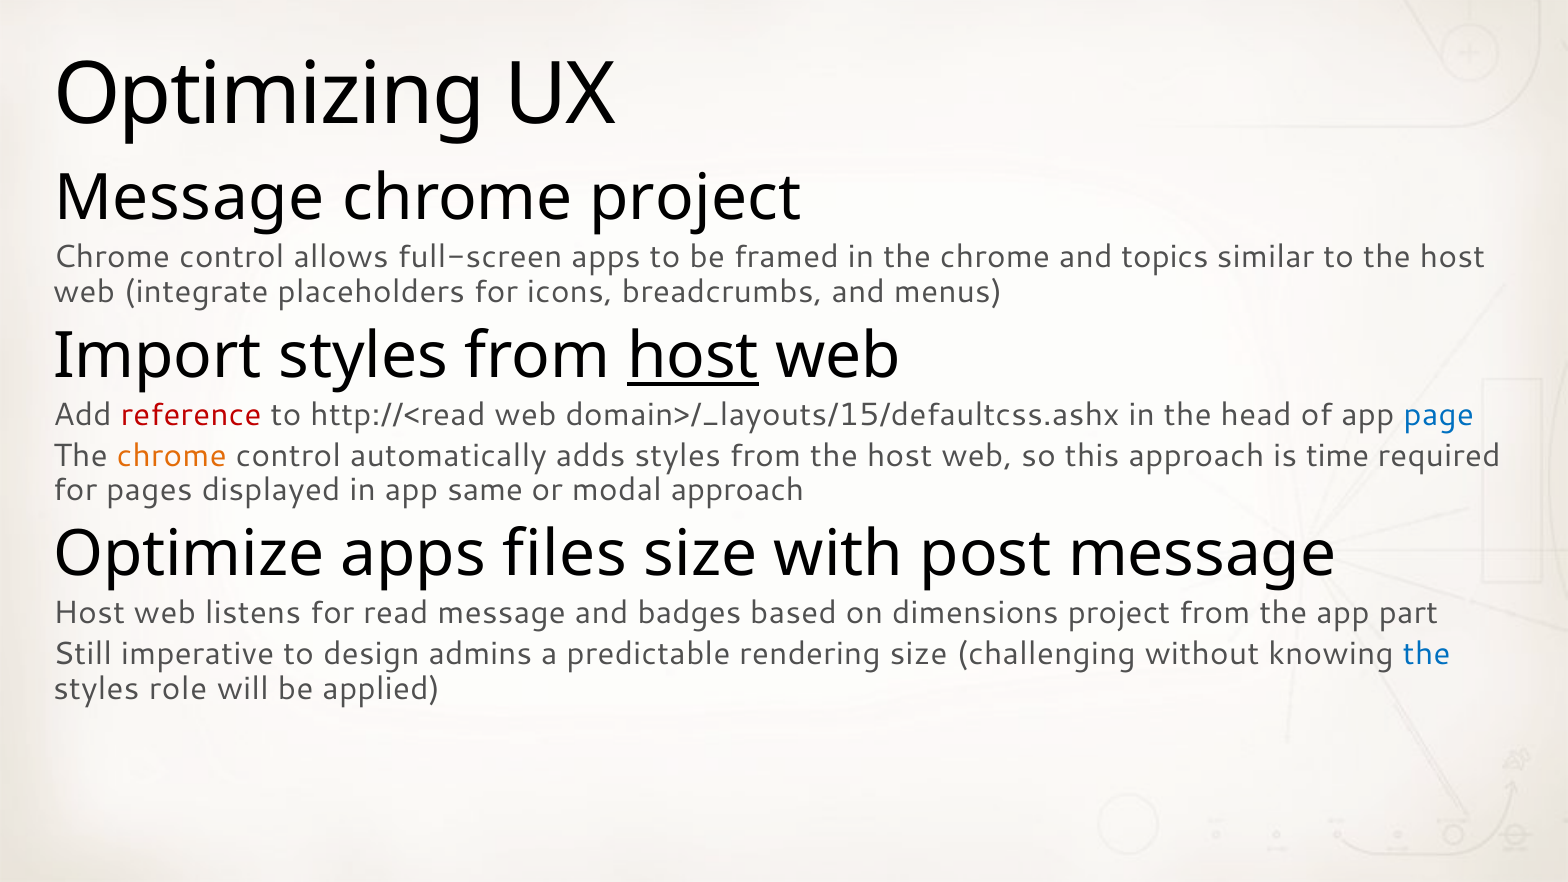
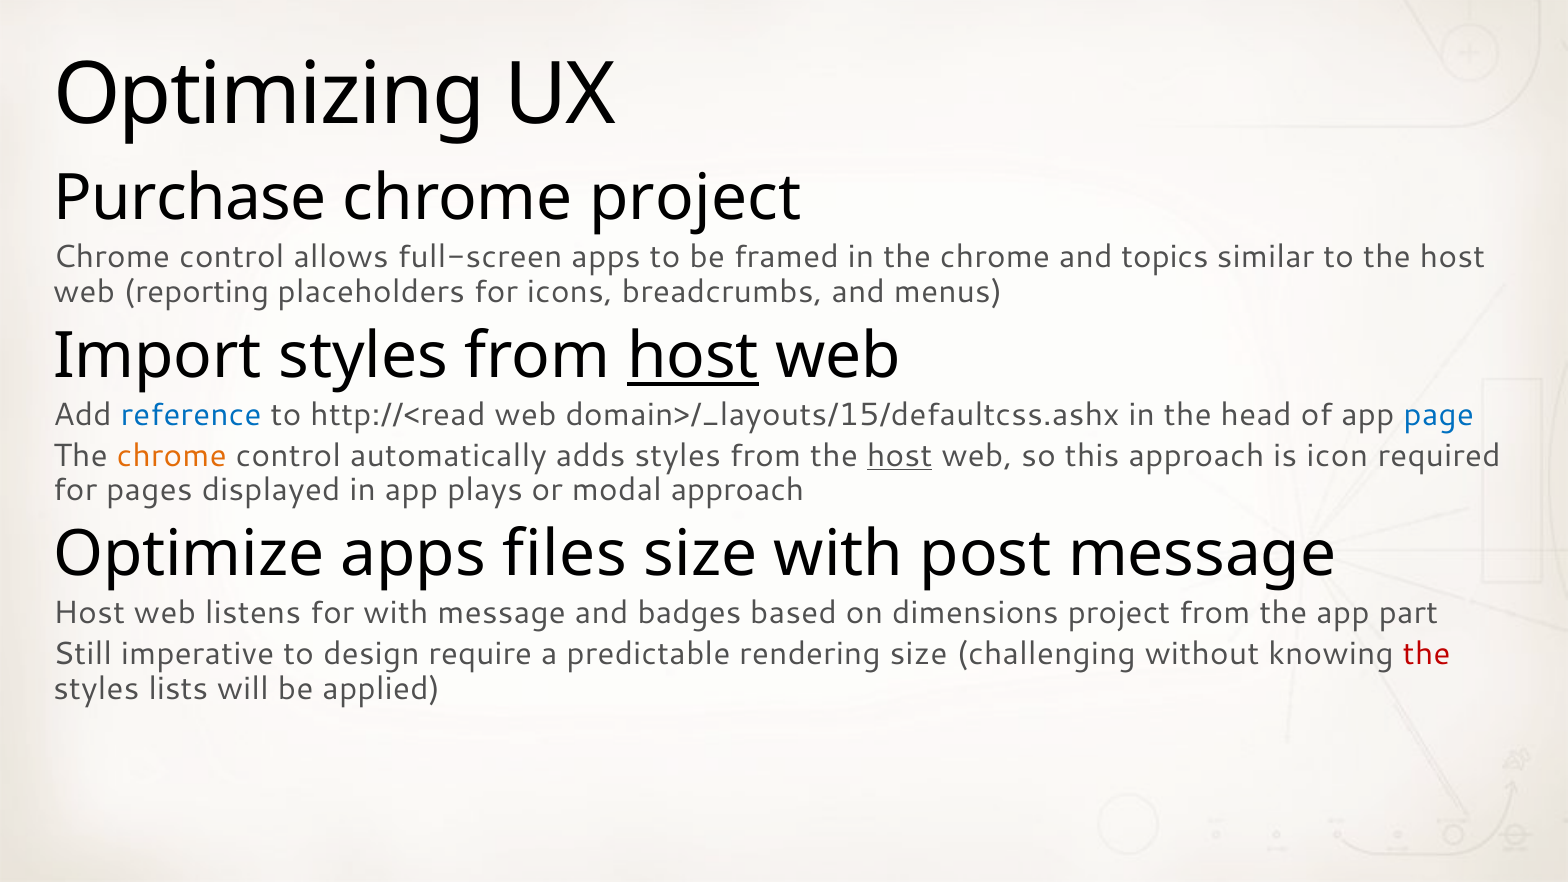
Message: Message -> Purchase (190, 199)
integrate: integrate -> reporting (196, 292)
reference colour: red -> blue (191, 415)
host underline: none -> present (900, 456)
time: time -> icon (1337, 456)
same: same -> plays (485, 490)
for read: read -> with (396, 613)
admins: admins -> require (480, 654)
the colour: blue -> red (1427, 654)
role: role -> lists (178, 689)
